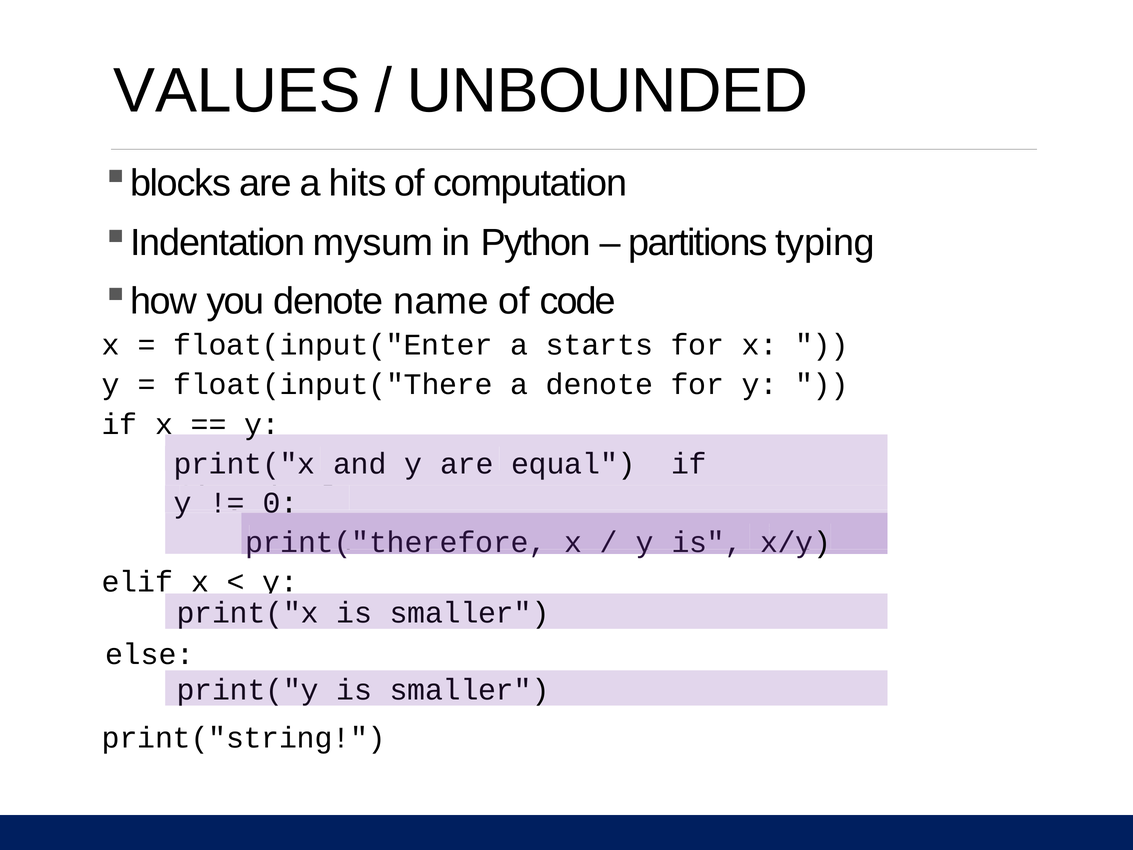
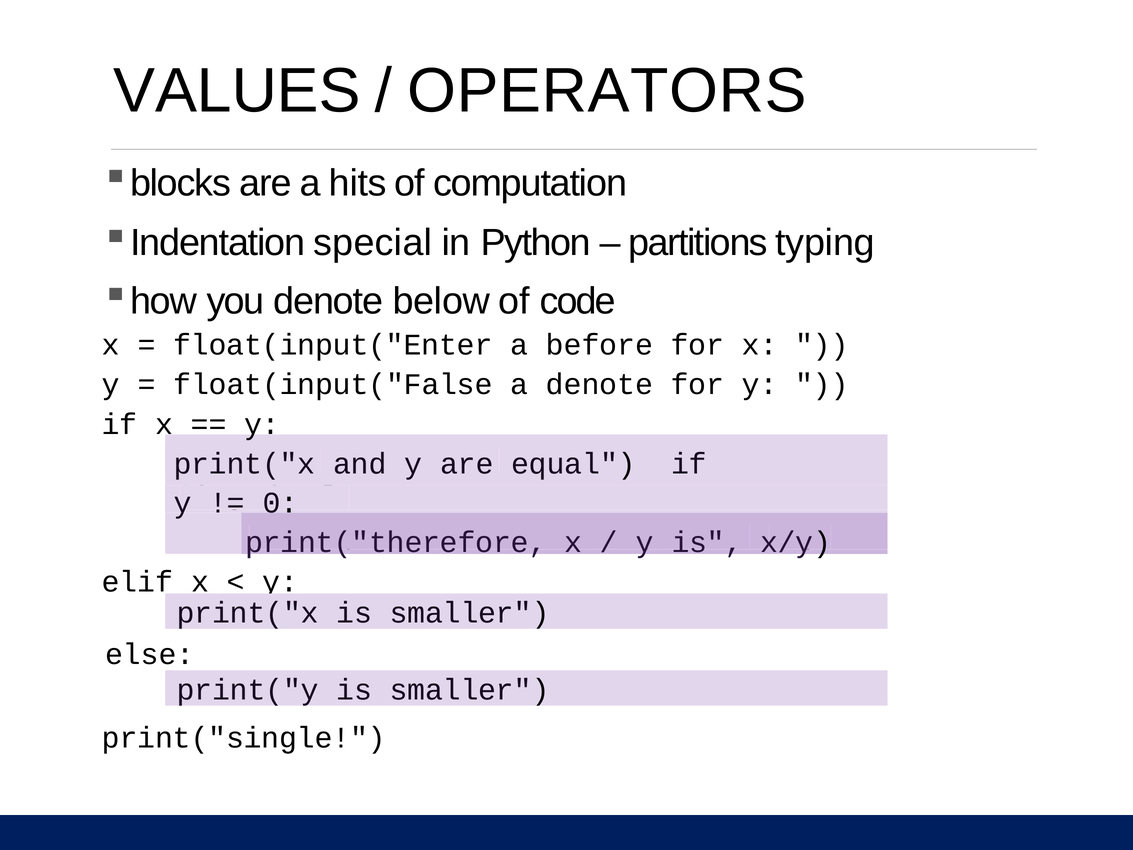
UNBOUNDED: UNBOUNDED -> OPERATORS (607, 91)
mysum: mysum -> special (373, 243)
name: name -> below (441, 301)
starts: starts -> before (599, 345)
float(input("There: float(input("There -> float(input("False (333, 384)
print("string: print("string -> print("single (244, 738)
